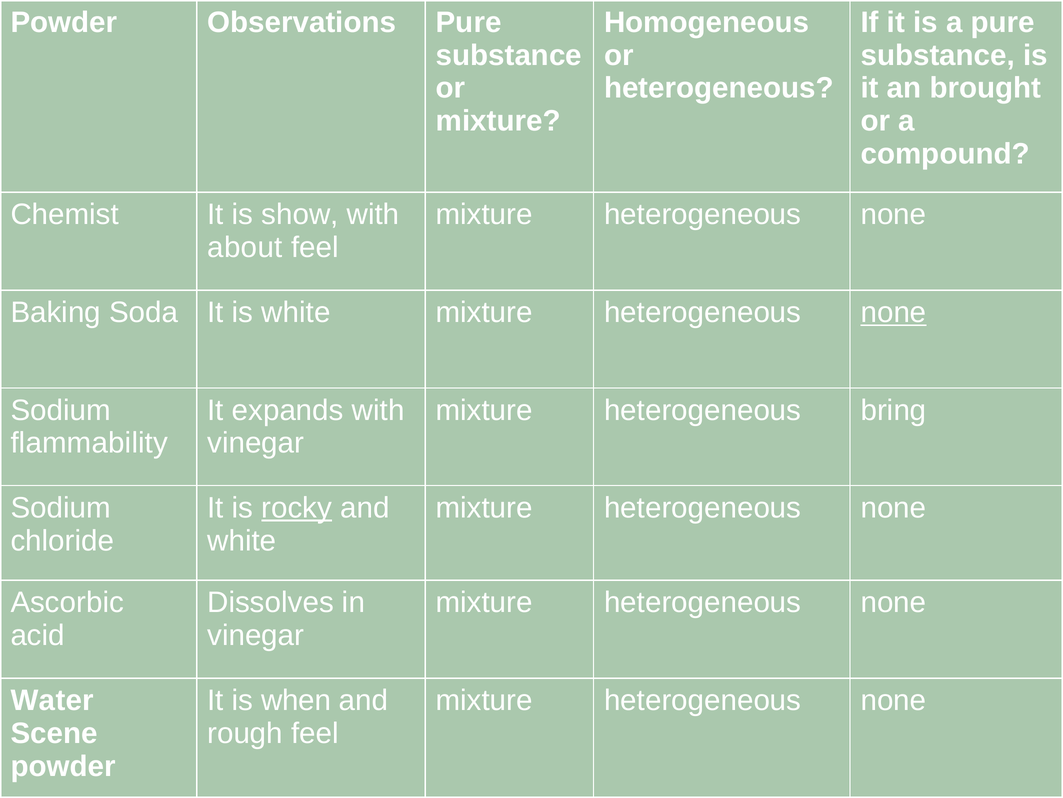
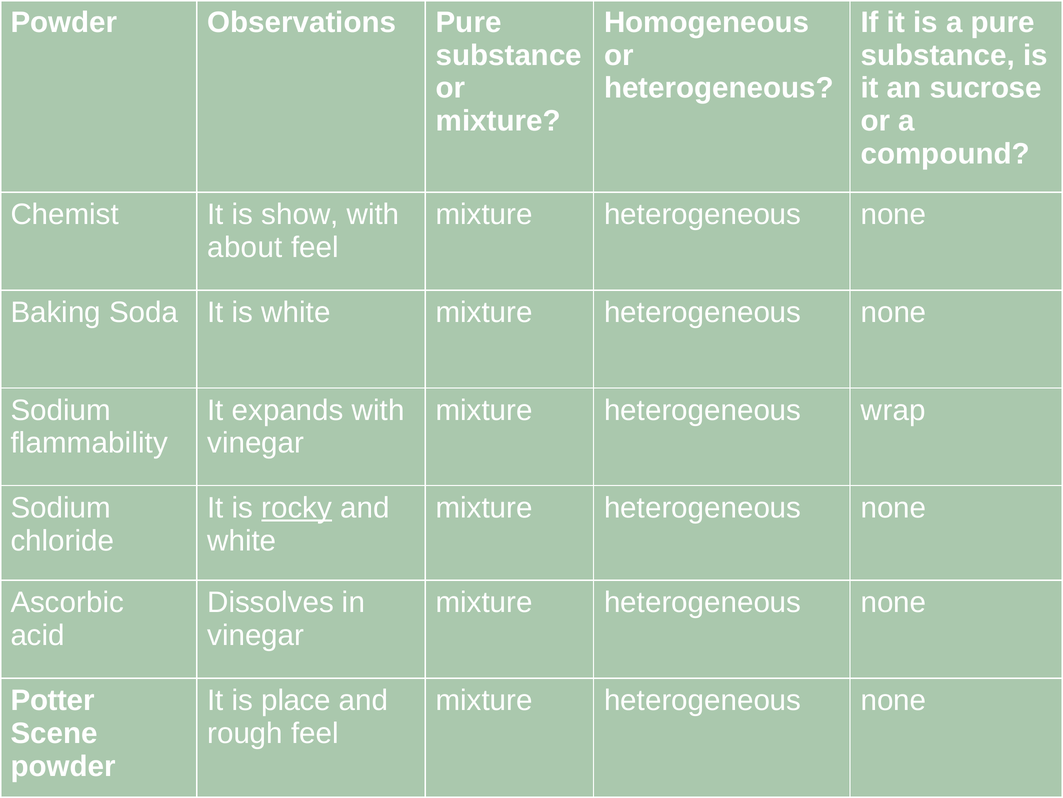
brought: brought -> sucrose (986, 88)
none underline: present -> none (894, 312)
bring: bring -> wrap (893, 410)
Water: Water -> Potter (53, 700)
when: when -> place (296, 700)
